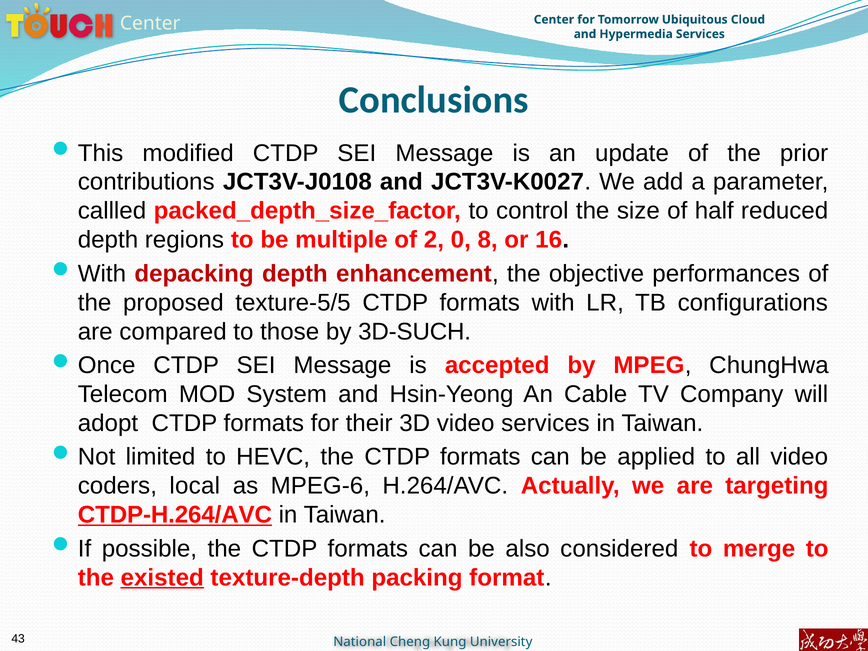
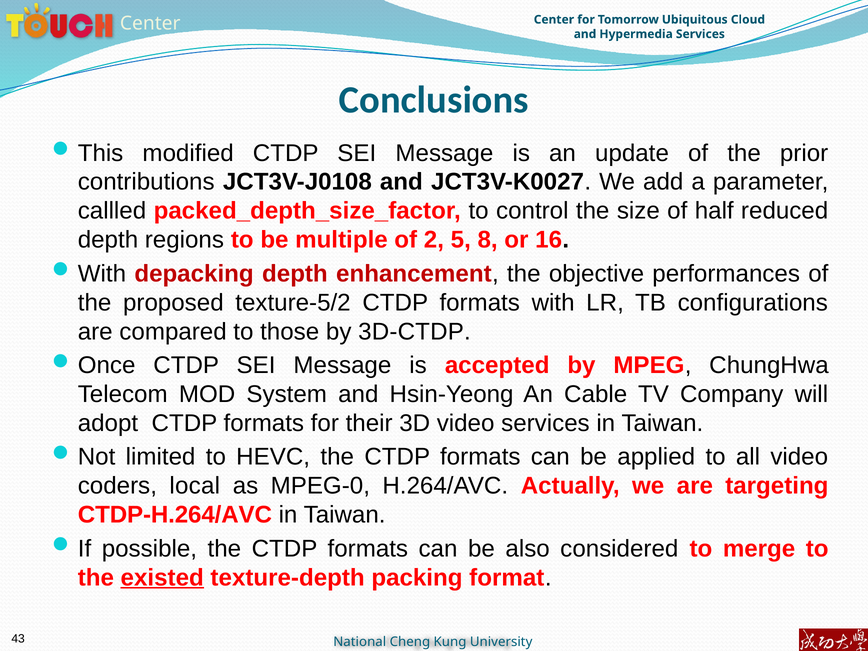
0: 0 -> 5 (461, 240)
texture-5/5: texture-5/5 -> texture-5/2 (293, 303)
3D-SUCH: 3D-SUCH -> 3D-CTDP (414, 332)
MPEG-6: MPEG-6 -> MPEG-0 (320, 486)
CTDP-H.264/AVC underline: present -> none (175, 515)
